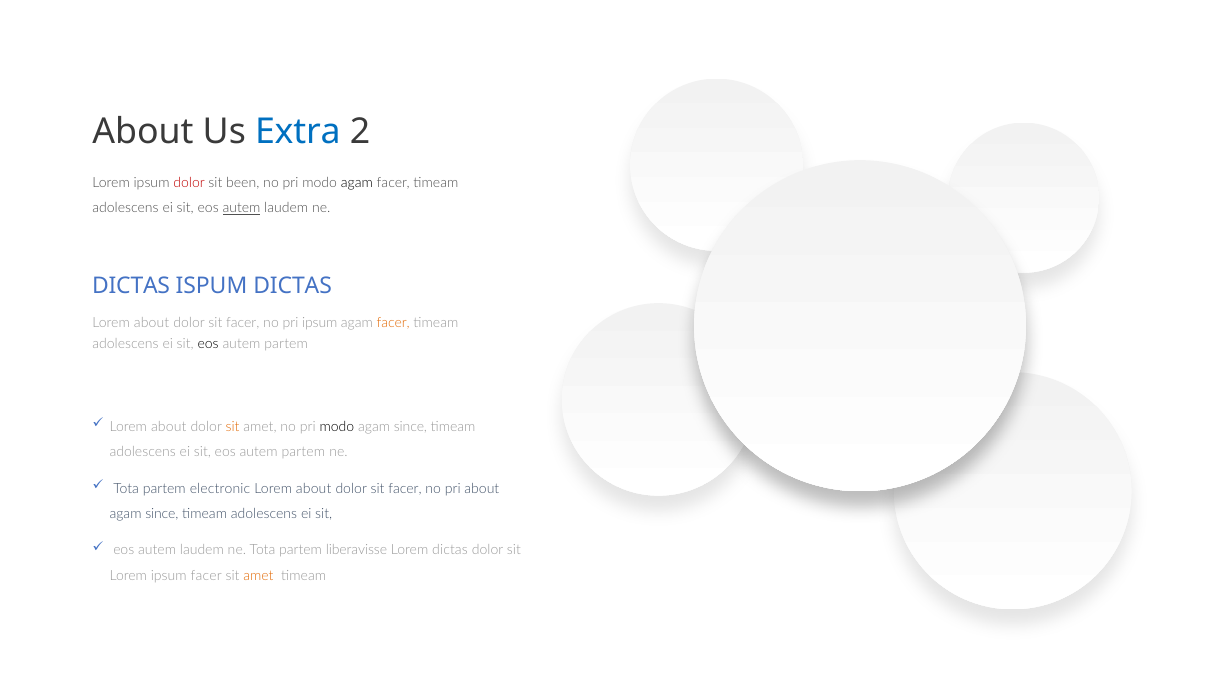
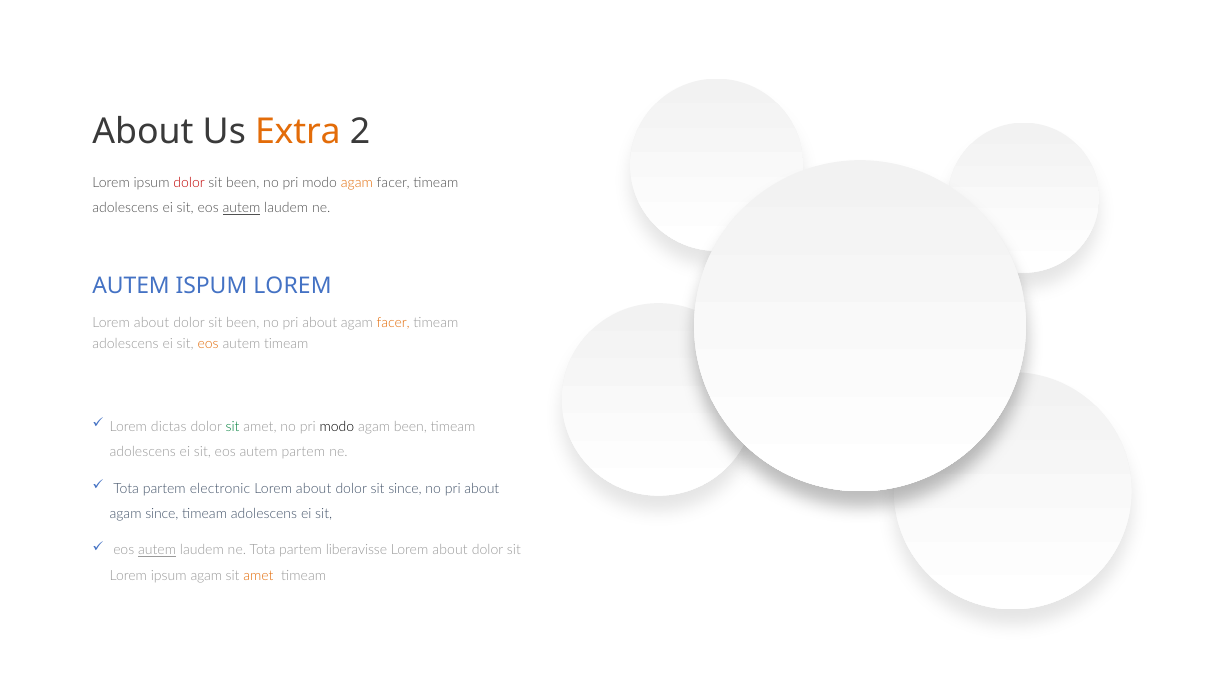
Extra colour: blue -> orange (298, 132)
agam colour: black -> orange (357, 183)
DICTAS: DICTAS -> AUTEM (131, 286)
ISPUM DICTAS: DICTAS -> LOREM (292, 286)
facer: facer -> been (243, 323)
ipsum: ipsum -> about (320, 323)
eos colour: black -> orange (208, 344)
partem: partem -> timeam (286, 344)
about: about -> dictas (169, 427)
sit colour: orange -> green (233, 427)
since: since -> been (410, 427)
facer: facer -> since (405, 489)
autem underline: none -> present (157, 551)
dictas: dictas -> about (450, 551)
ipsum facer: facer -> agam (206, 576)
